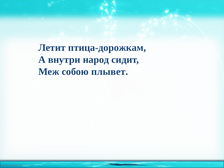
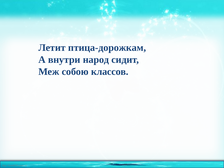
плывет: плывет -> классов (110, 72)
